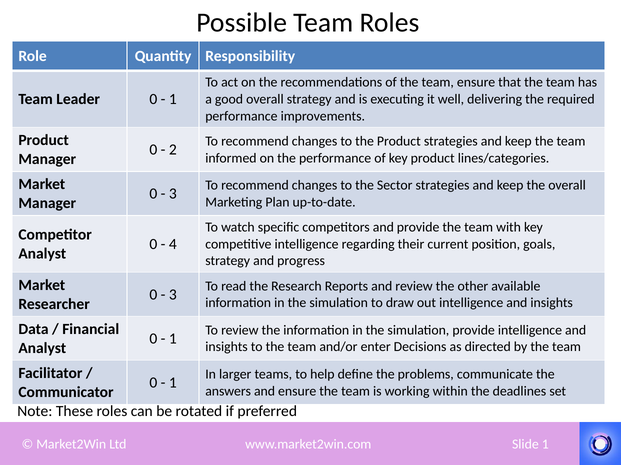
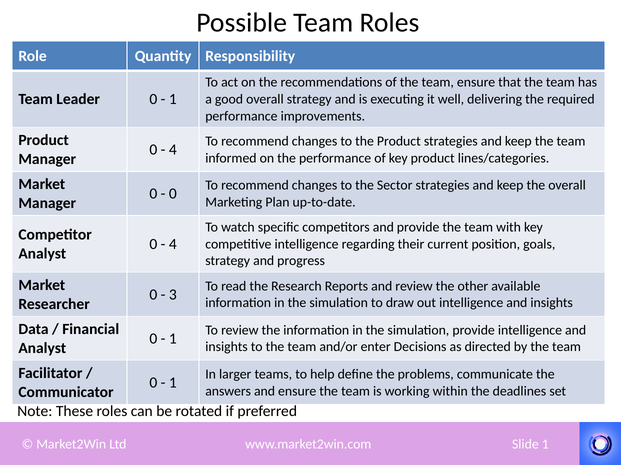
2: 2 -> 4 (173, 150)
3: 3 -> 0 (173, 194)
